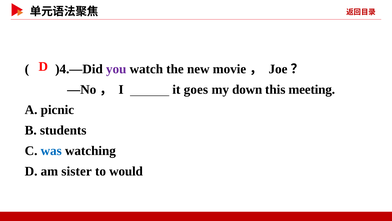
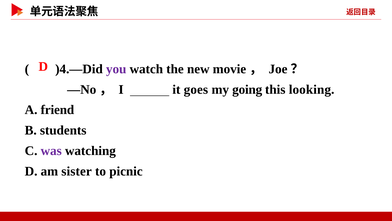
down: down -> going (247, 89)
meeting: meeting -> looking (312, 89)
picnic: picnic -> friend (57, 110)
was colour: blue -> purple (51, 150)
would: would -> picnic (126, 171)
